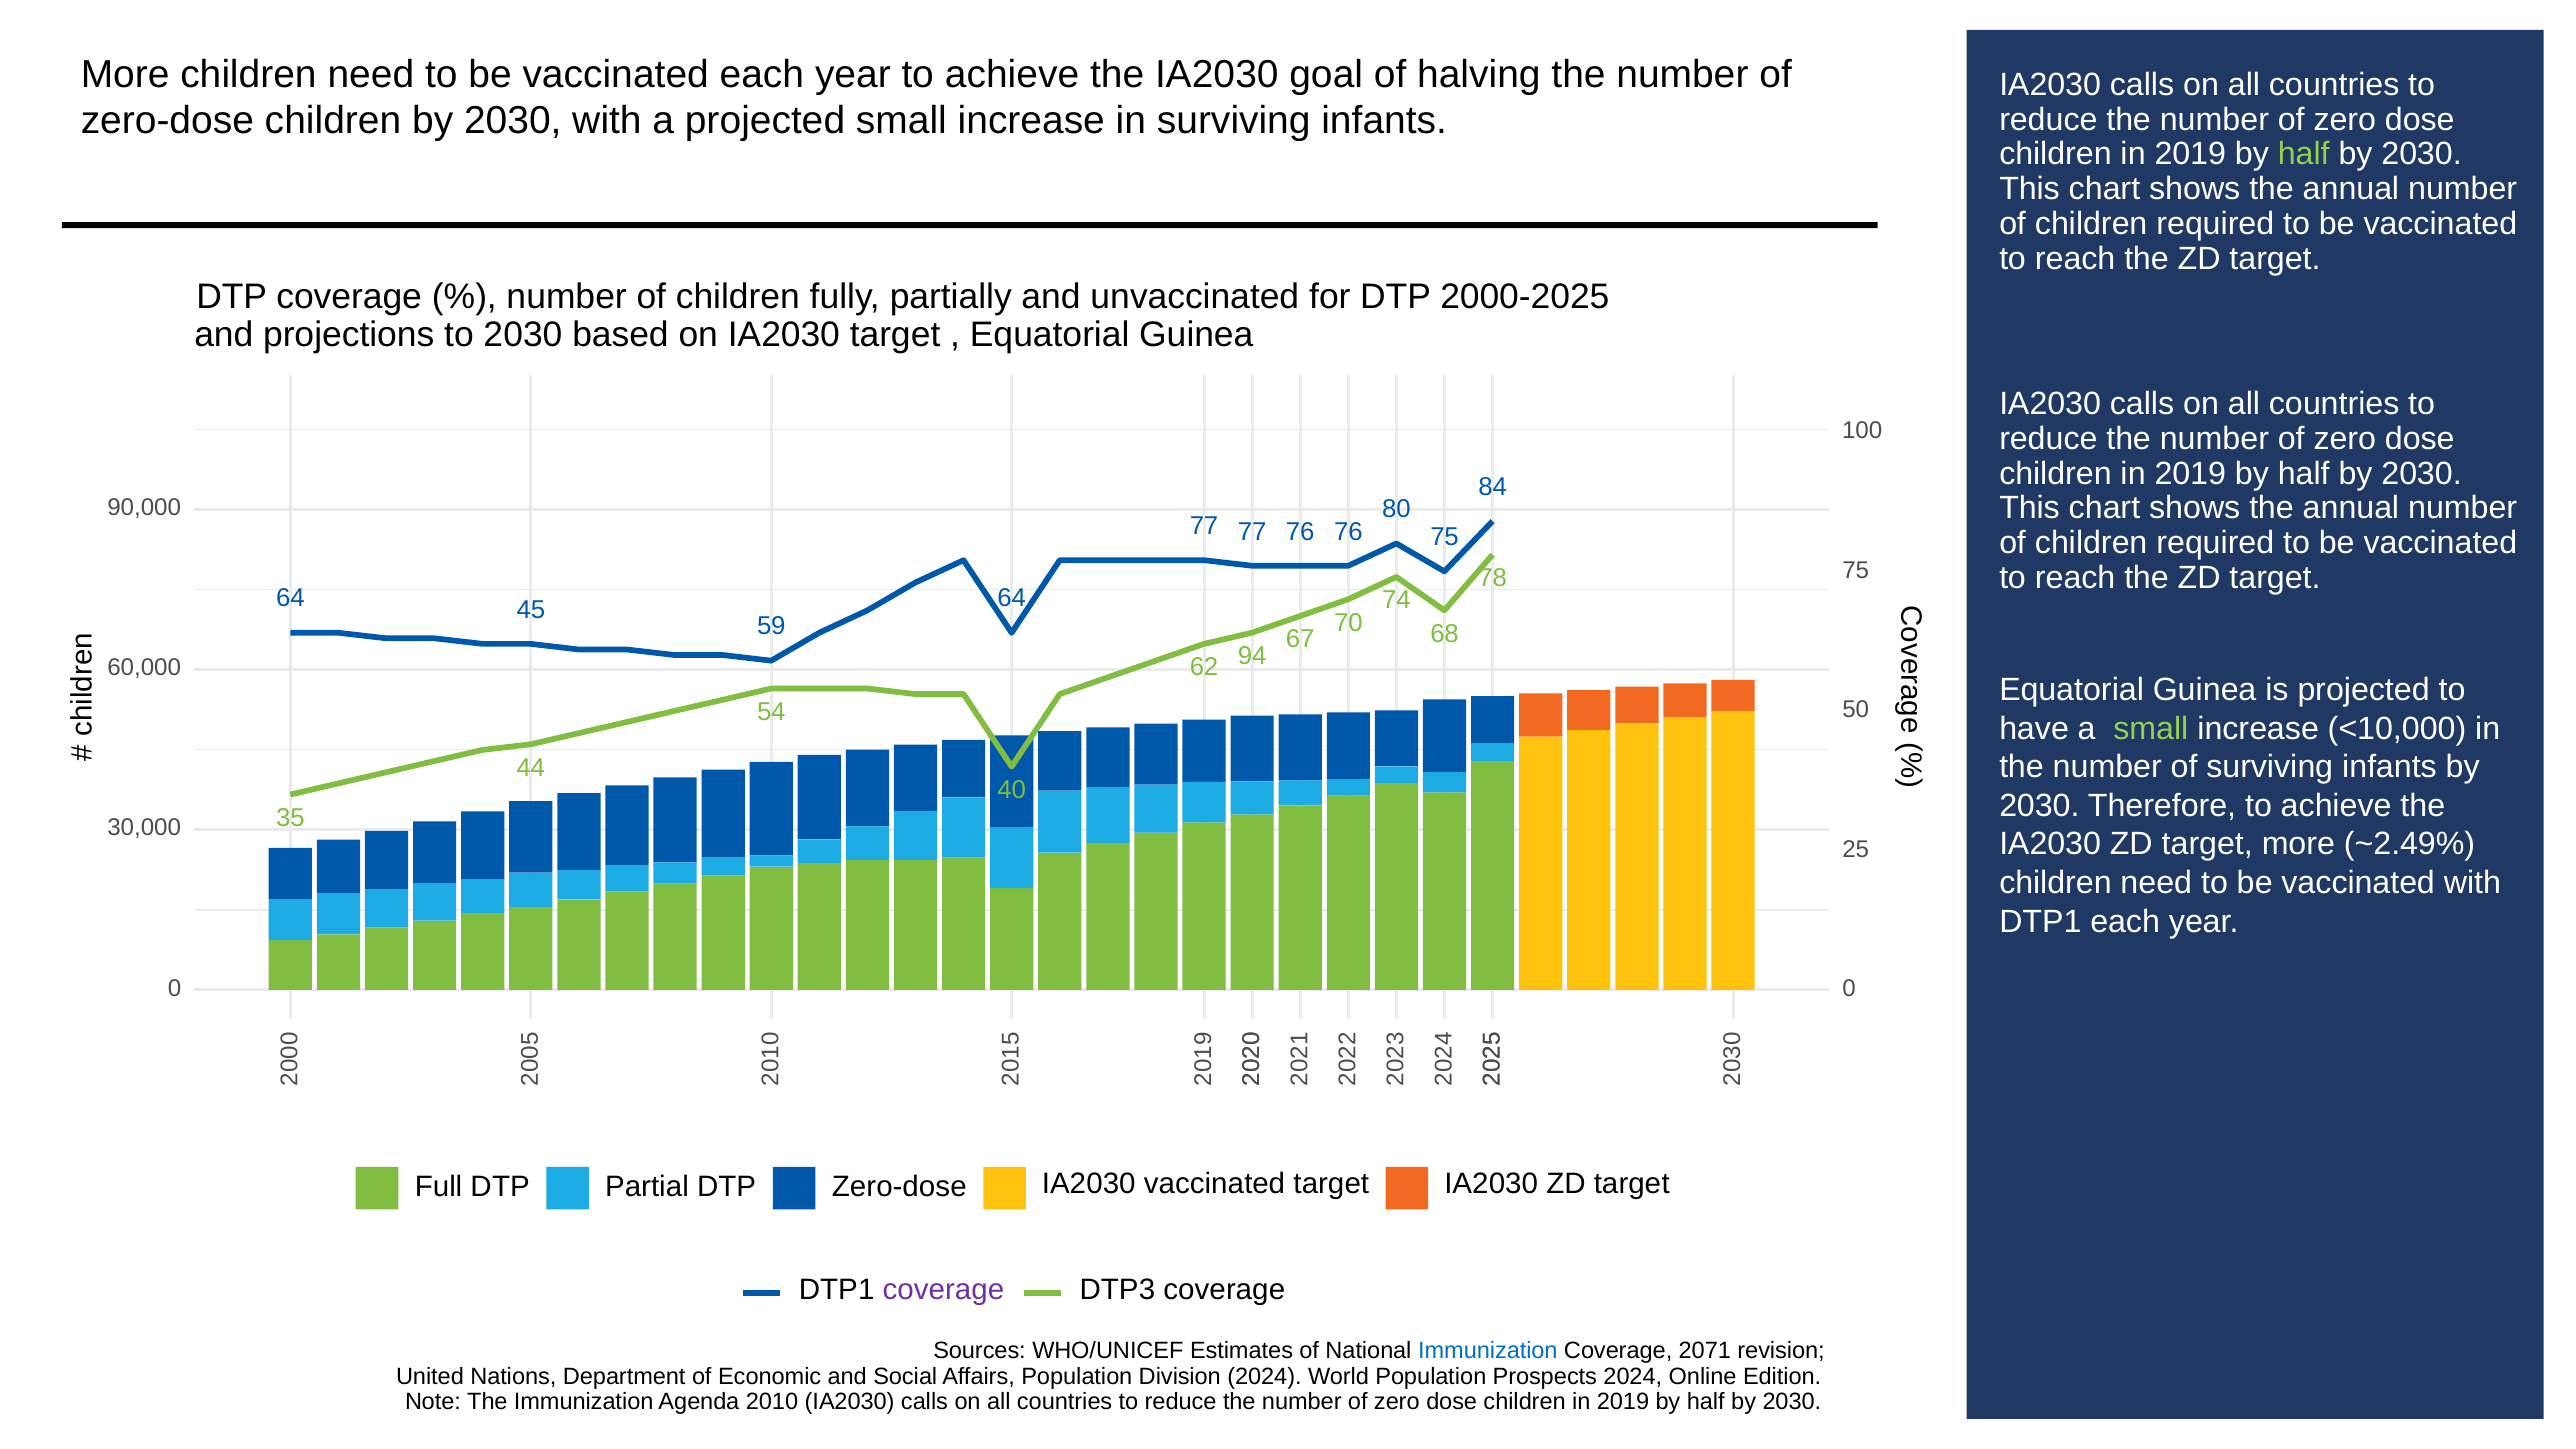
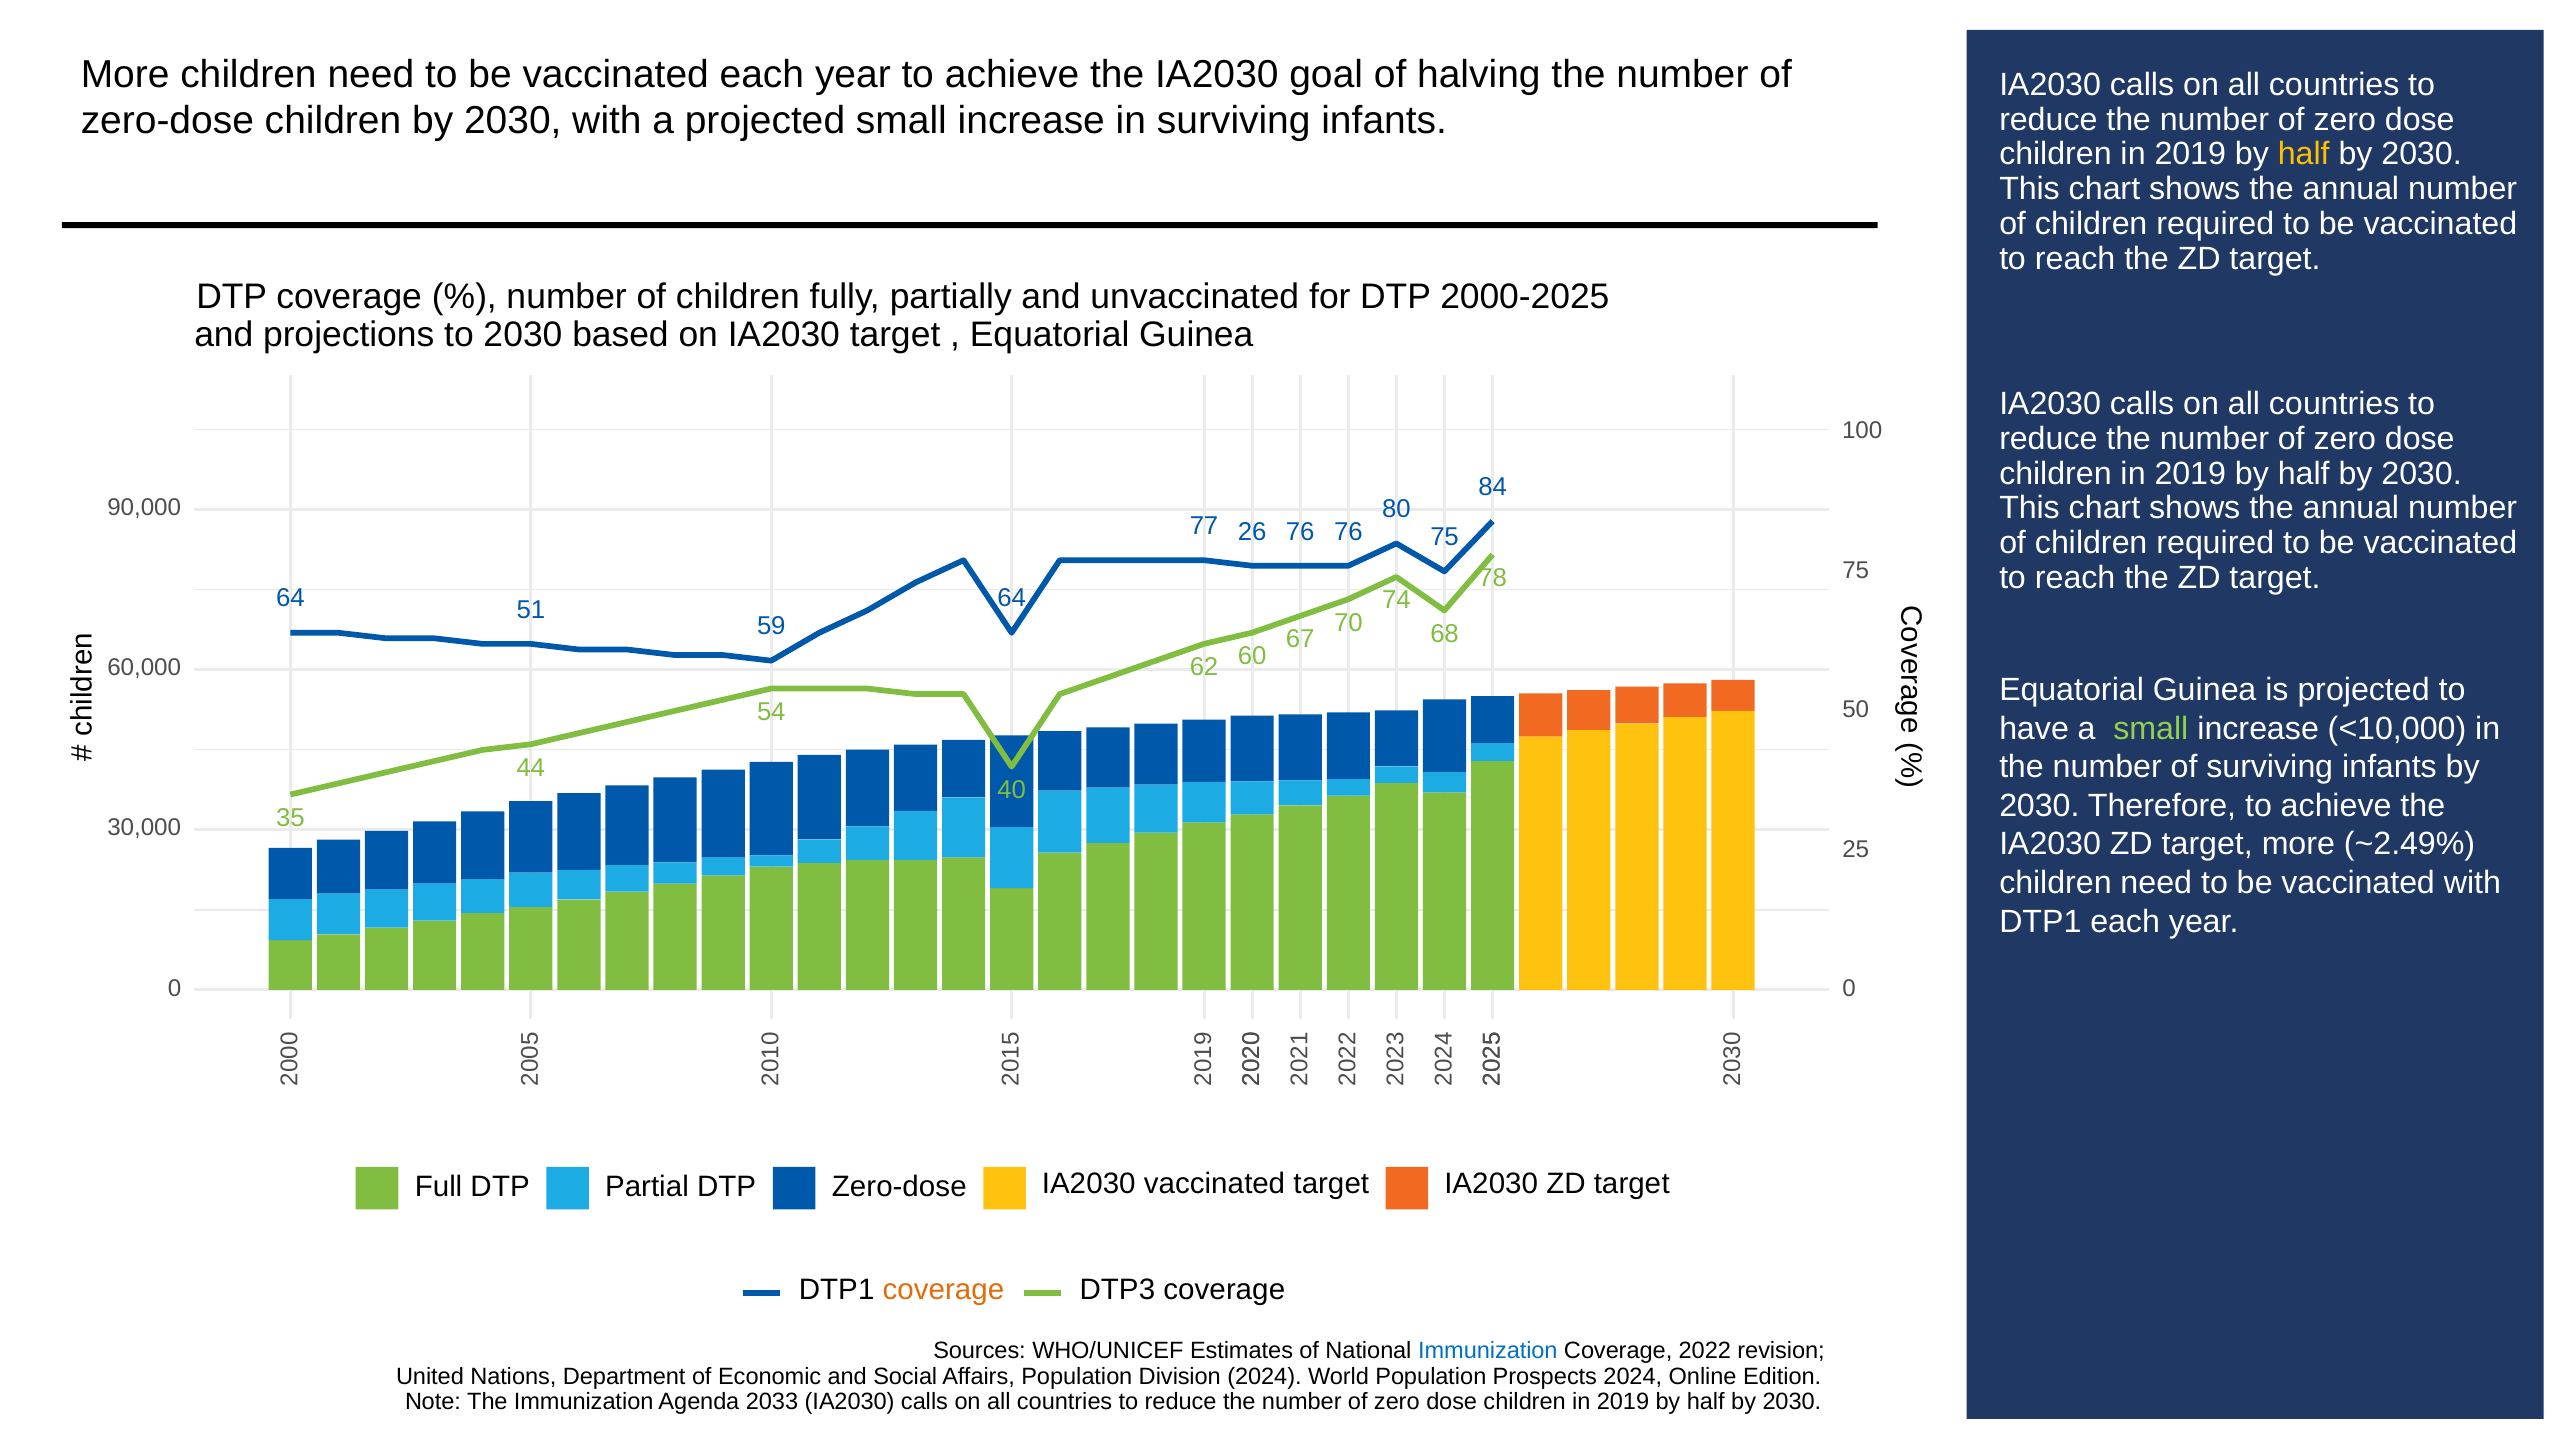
half colour: light green -> yellow (2304, 154)
77 77: 77 -> 26 (1252, 532)
45: 45 -> 51 (531, 610)
94: 94 -> 60 (1252, 656)
coverage colour: purple -> orange (943, 1289)
2071: 2071 -> 2022 (1705, 1351)
2010: 2010 -> 2033 (772, 1402)
